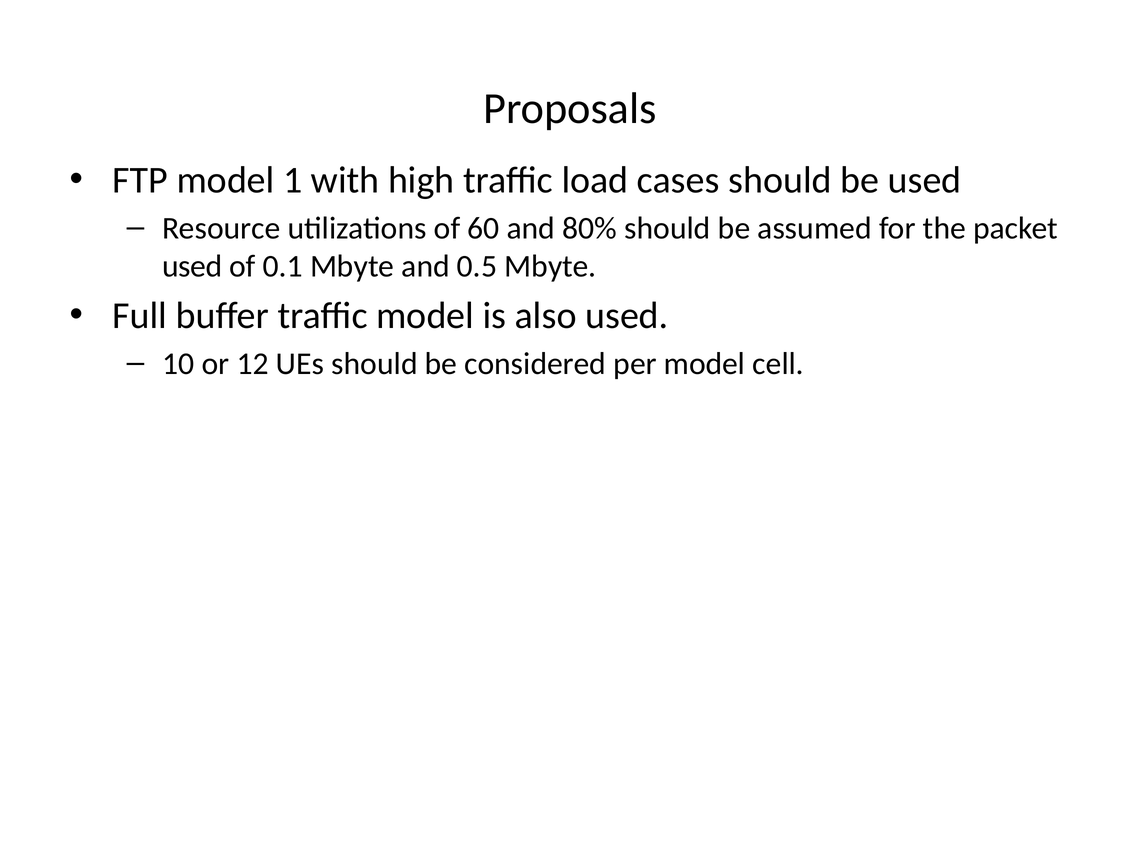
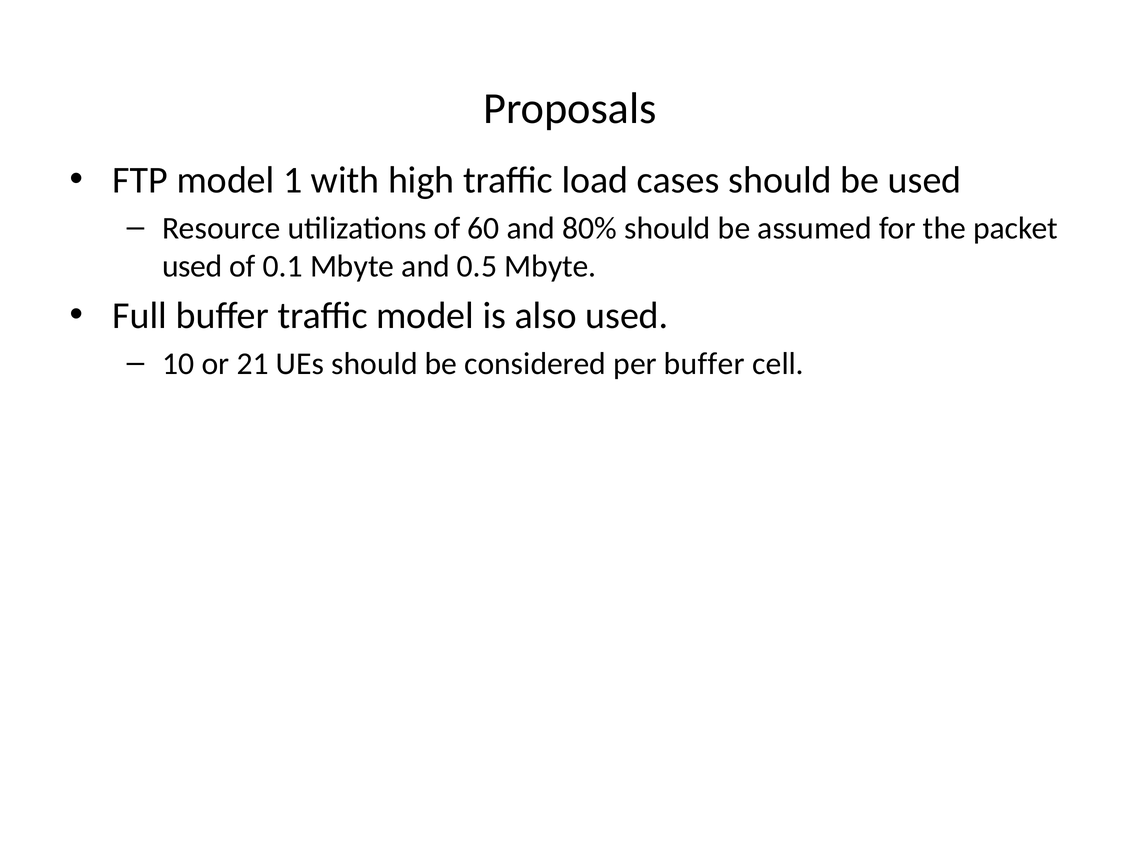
12: 12 -> 21 (253, 364)
per model: model -> buffer (704, 364)
